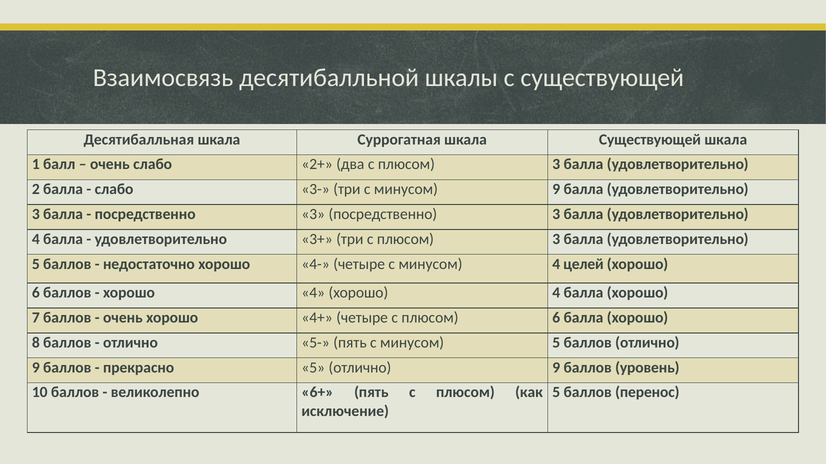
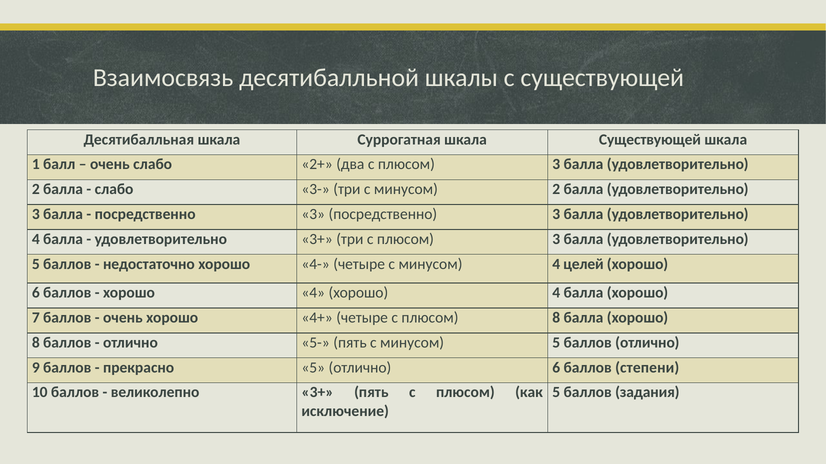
минусом 9: 9 -> 2 (556, 190)
плюсом 6: 6 -> 8 (556, 318)
5 отлично 9: 9 -> 6 (556, 368)
уровень: уровень -> степени (647, 368)
великолепно 6+: 6+ -> 3+ (318, 393)
перенос: перенос -> задания (647, 393)
